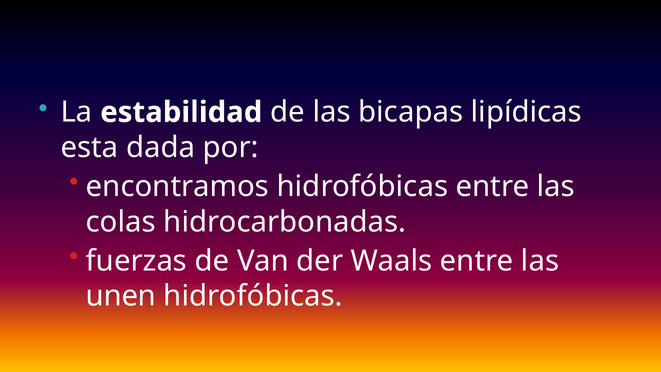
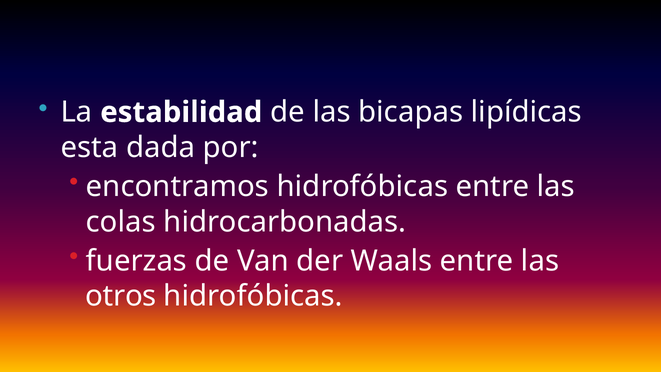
unen: unen -> otros (121, 296)
